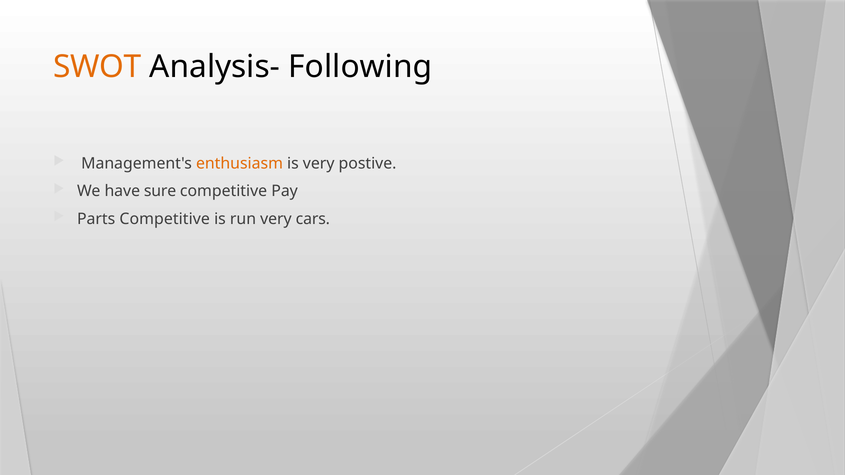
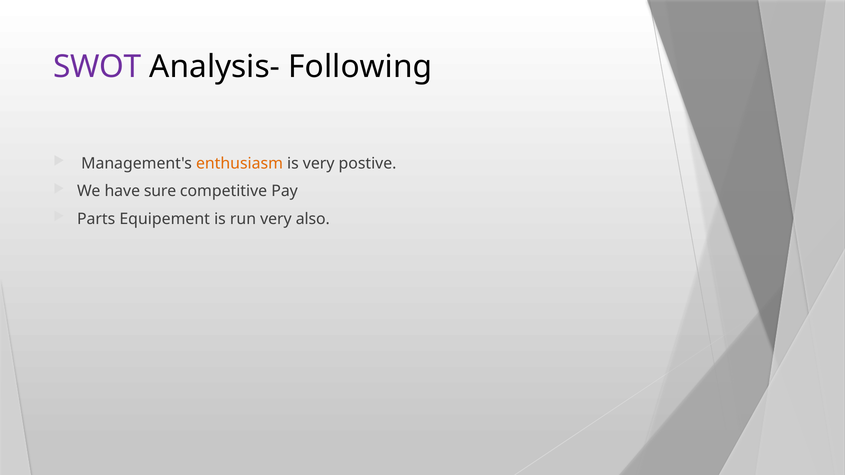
SWOT colour: orange -> purple (97, 67)
Parts Competitive: Competitive -> Equipement (165, 219)
cars: cars -> also (313, 219)
